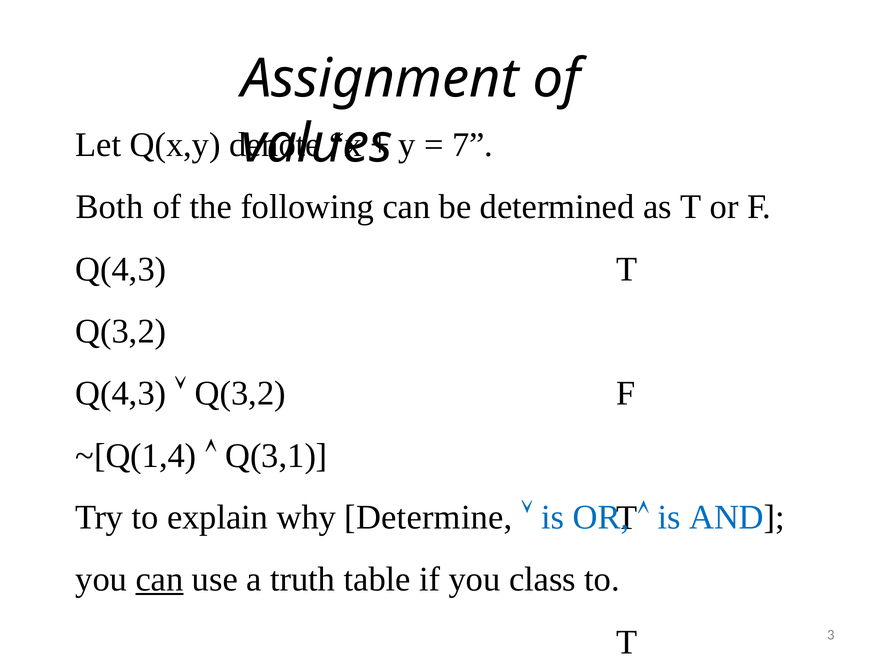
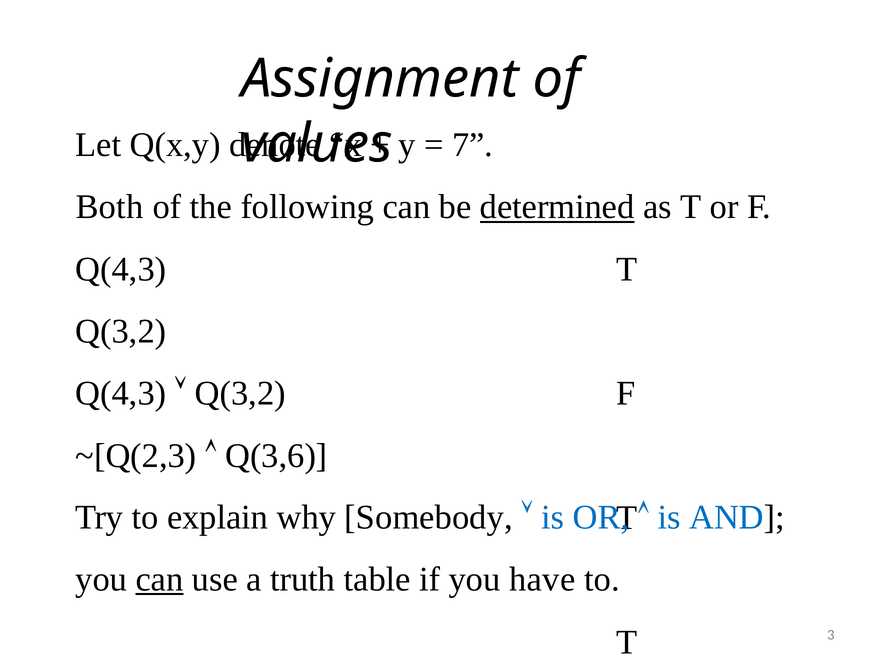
determined underline: none -> present (557, 207)
~[Q(1,4: ~[Q(1,4 -> ~[Q(2,3 (136, 456)
Q(3,1: Q(3,1 -> Q(3,6 (276, 456)
Determine: Determine -> Somebody (429, 517)
class: class -> have (542, 579)
